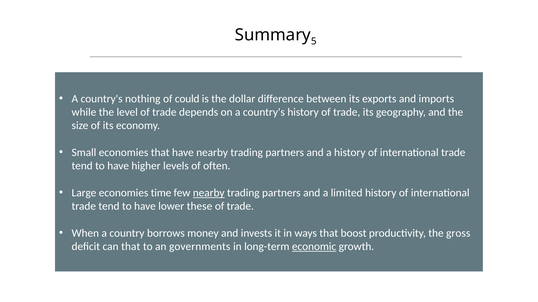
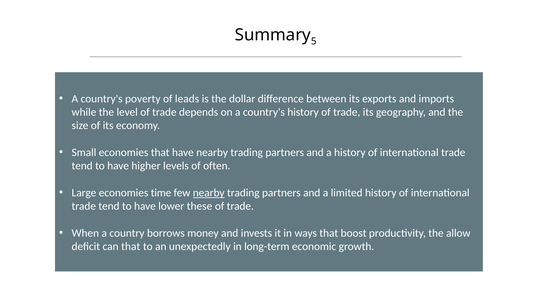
nothing: nothing -> poverty (143, 99)
could: could -> leads (187, 99)
gross: gross -> allow (458, 234)
governments: governments -> unexpectedly (200, 247)
economic underline: present -> none (314, 247)
